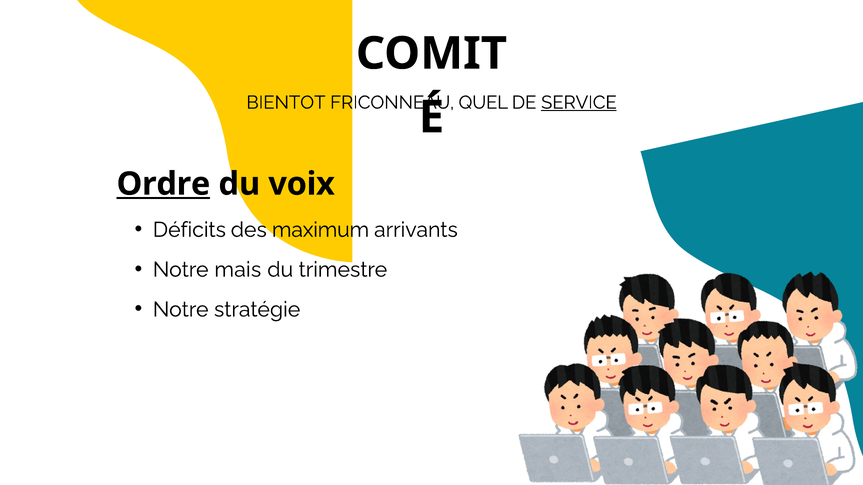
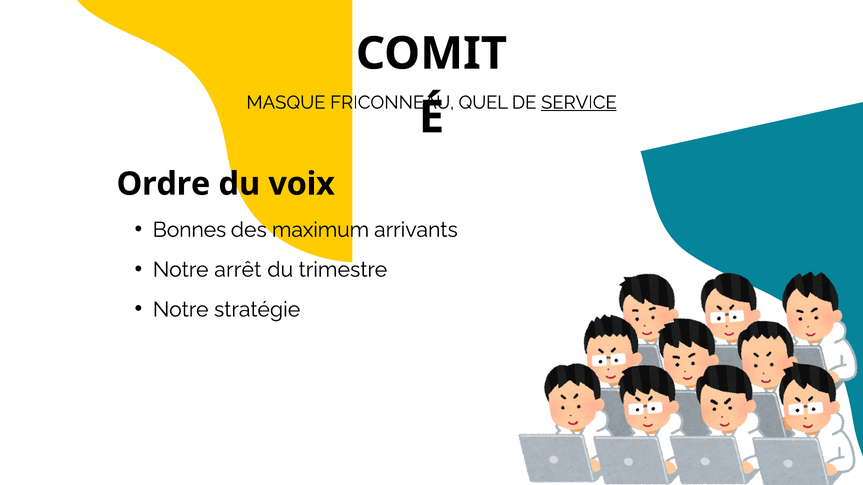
BIENTOT: BIENTOT -> MASQUE (286, 103)
Ordre underline: present -> none (163, 184)
Déficits: Déficits -> Bonnes (189, 230)
mais: mais -> arrêt (238, 270)
